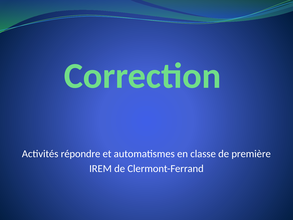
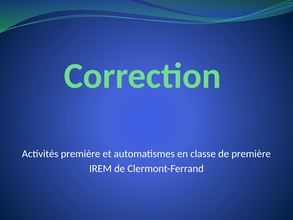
Activités répondre: répondre -> première (80, 154)
